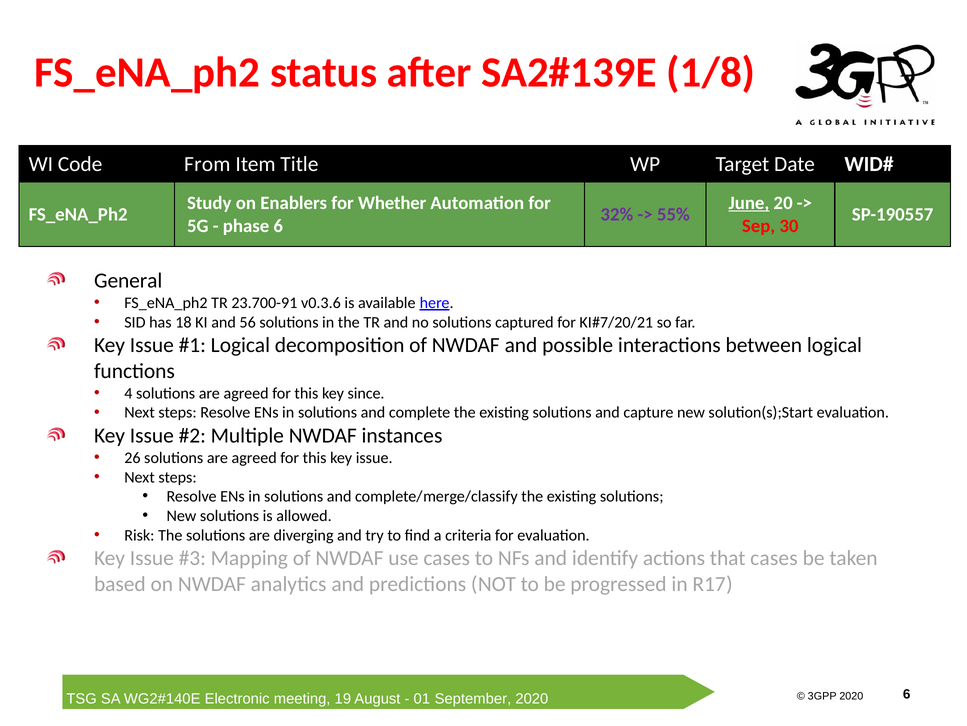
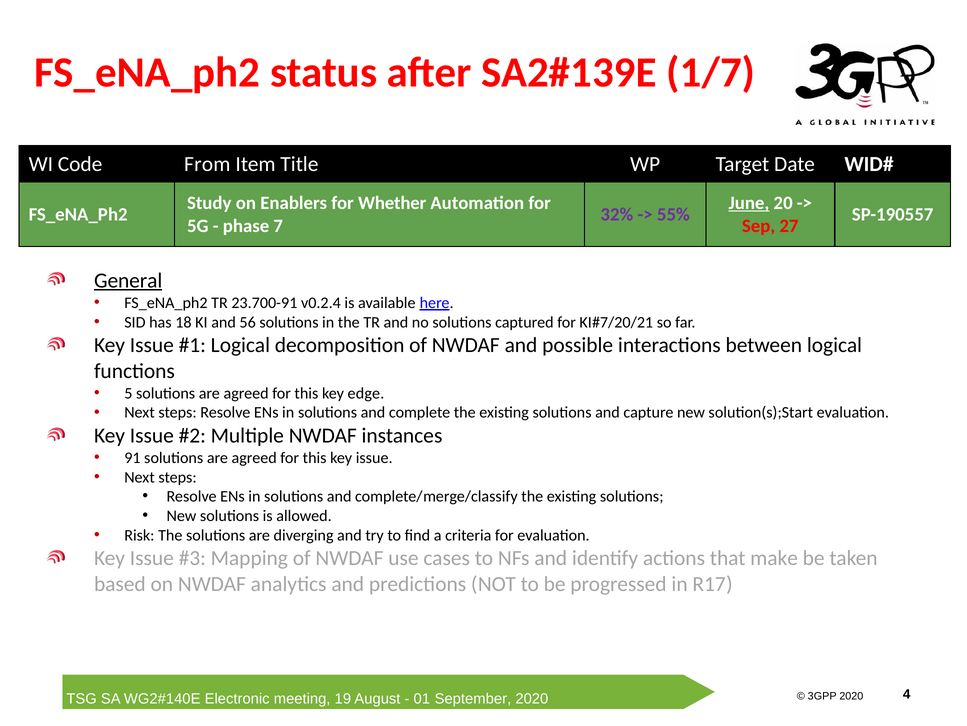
1/8: 1/8 -> 1/7 (711, 72)
phase 6: 6 -> 7 (278, 226)
30: 30 -> 27 (789, 226)
General underline: none -> present (128, 280)
v0.3.6: v0.3.6 -> v0.2.4 (321, 302)
4: 4 -> 5 (128, 393)
since: since -> edge (366, 393)
26: 26 -> 91 (132, 457)
that cases: cases -> make (774, 558)
6: 6 -> 4 (907, 693)
